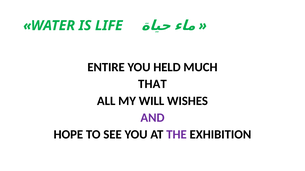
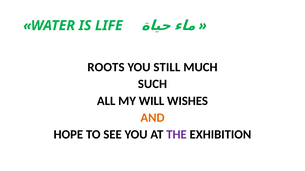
ENTIRE: ENTIRE -> ROOTS (106, 67)
HELD: HELD -> STILL (167, 67)
THAT: THAT -> SUCH (152, 84)
AND colour: purple -> orange (152, 118)
